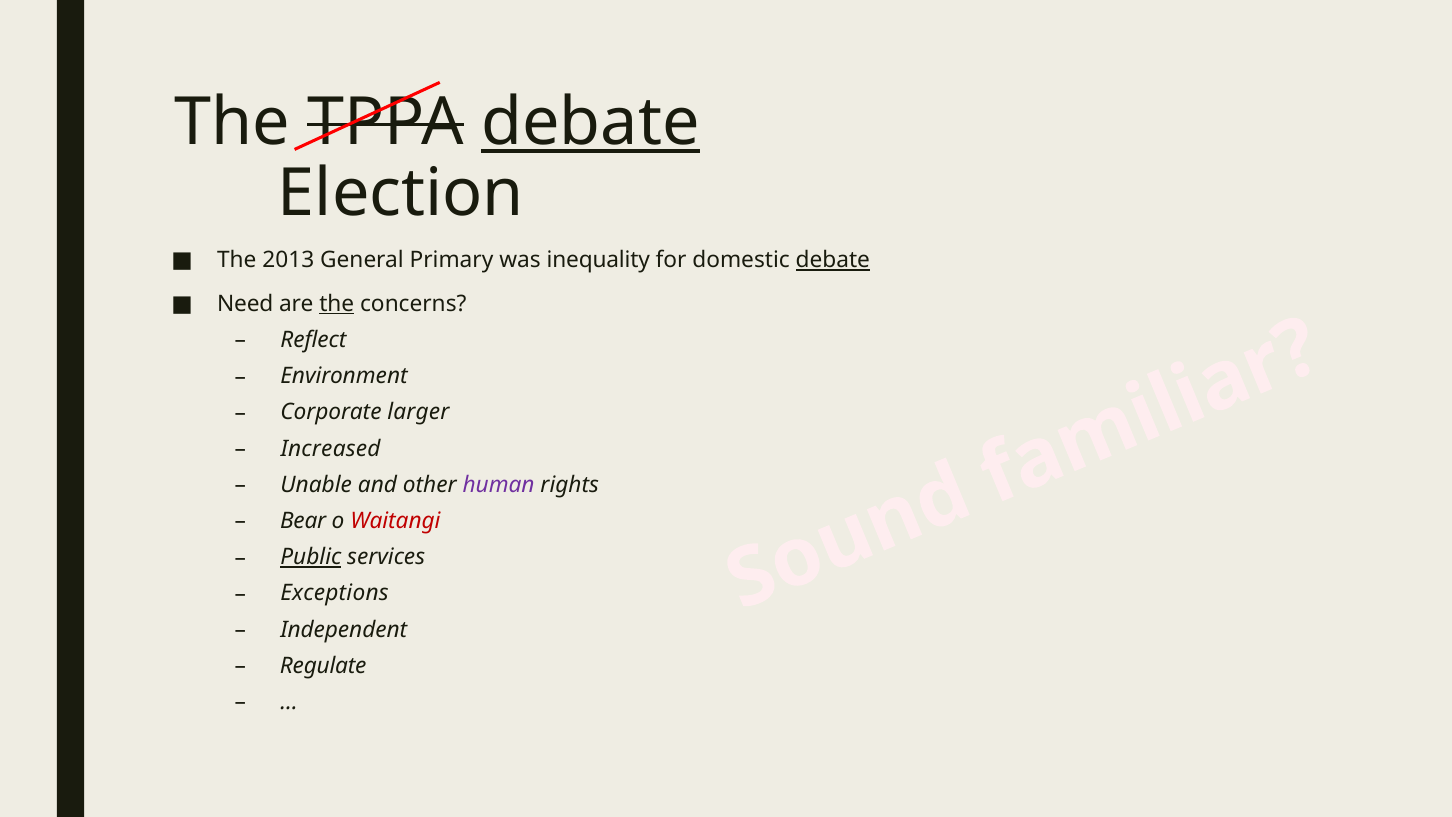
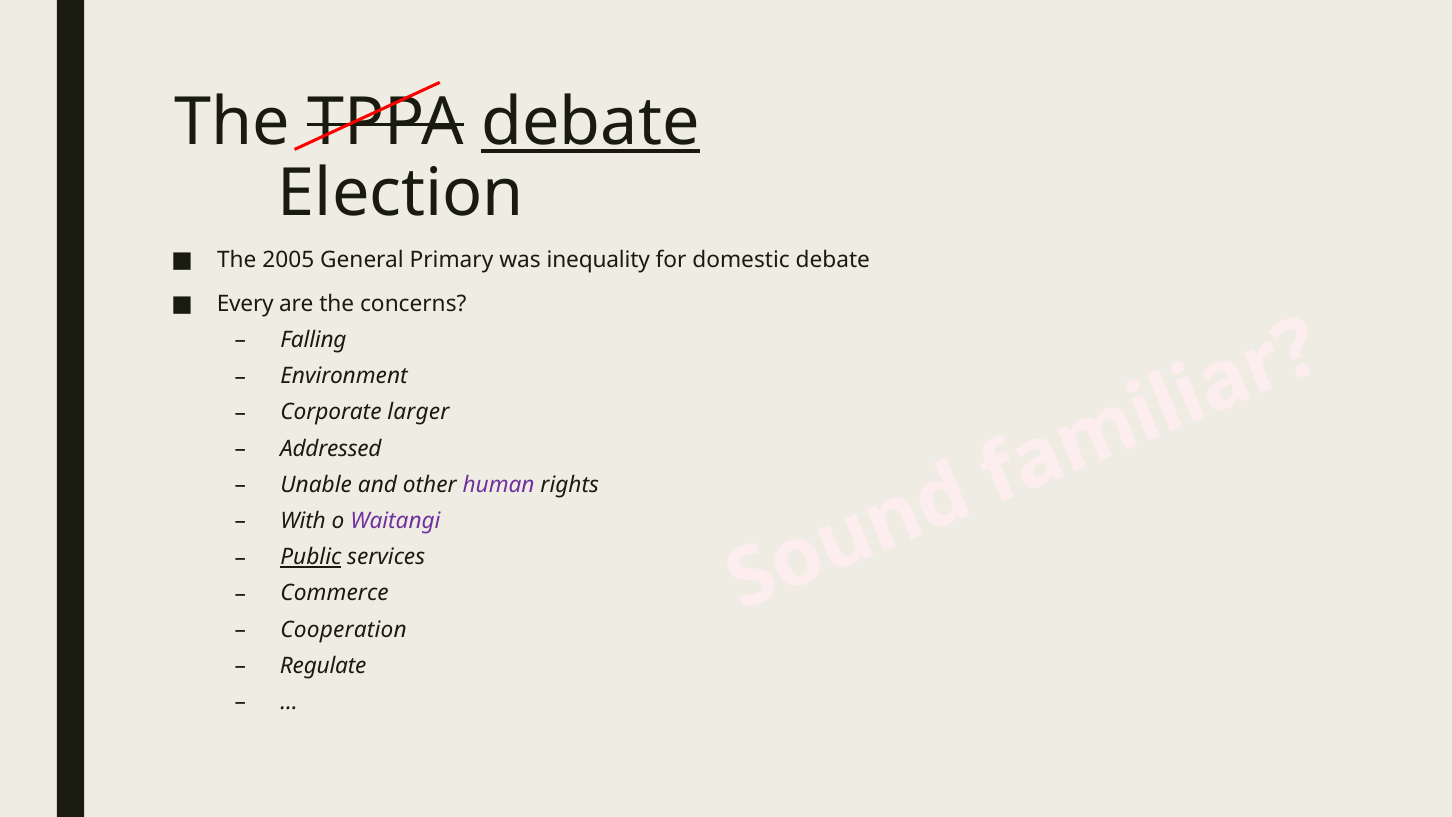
2013: 2013 -> 2005 (288, 260)
debate underline: present -> none (833, 260)
Need: Need -> Every (245, 304)
the underline: present -> none (337, 304)
Reflect: Reflect -> Falling (313, 340)
Increased: Increased -> Addressed (331, 449)
Bear: Bear -> With (303, 521)
Waitangi colour: red -> purple (395, 521)
Exceptions: Exceptions -> Commerce (335, 593)
Independent: Independent -> Cooperation (344, 629)
